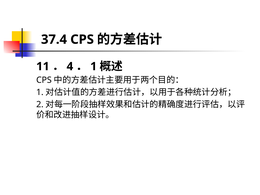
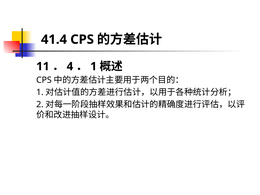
37.4: 37.4 -> 41.4 (54, 39)
